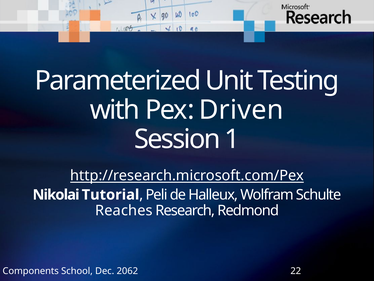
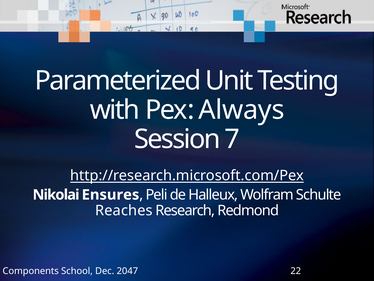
Driven: Driven -> Always (241, 110)
1: 1 -> 7 (232, 139)
Tutorial: Tutorial -> Ensures (110, 194)
2062: 2062 -> 2047 (127, 271)
